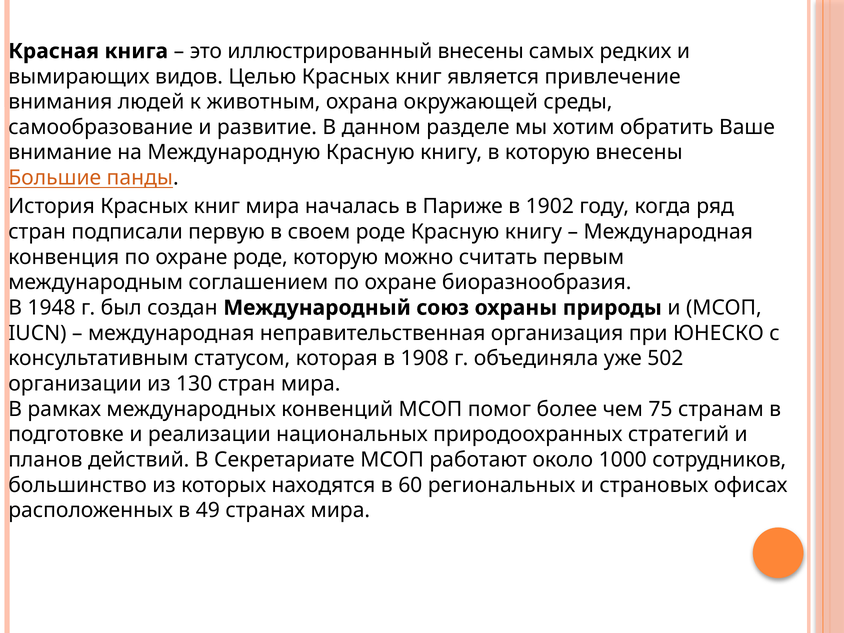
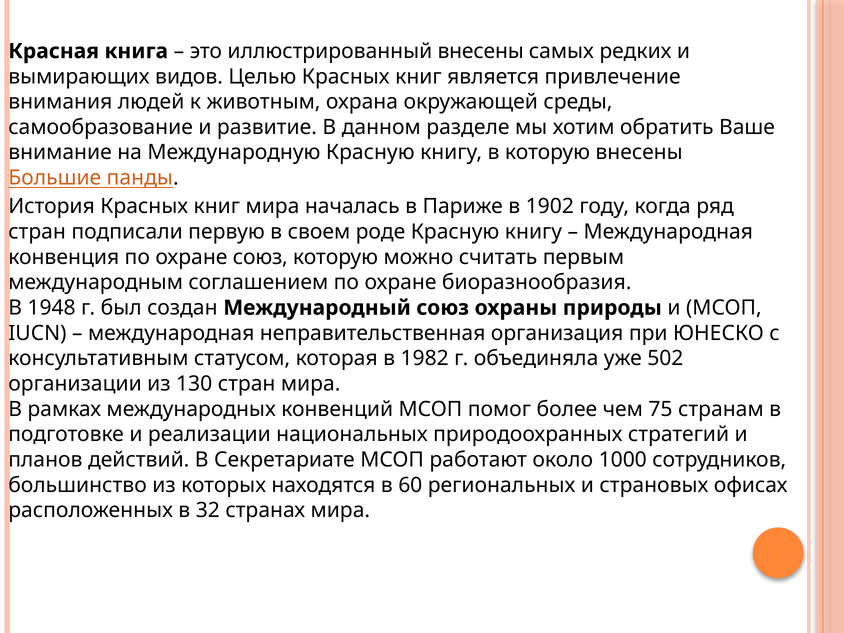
охране роде: роде -> союз (260, 257)
1908: 1908 -> 1982 (425, 358)
49: 49 -> 32 (208, 510)
